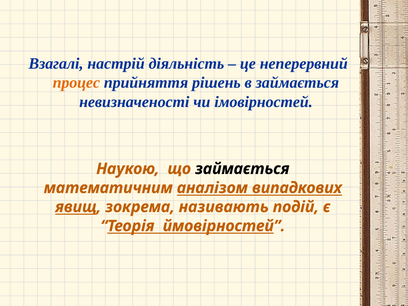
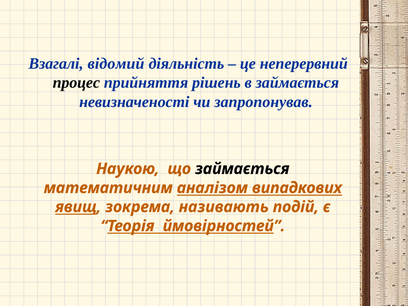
настрій: настрій -> відомий (116, 64)
процес colour: orange -> black (76, 83)
імовірностей: імовірностей -> запропонував (263, 102)
